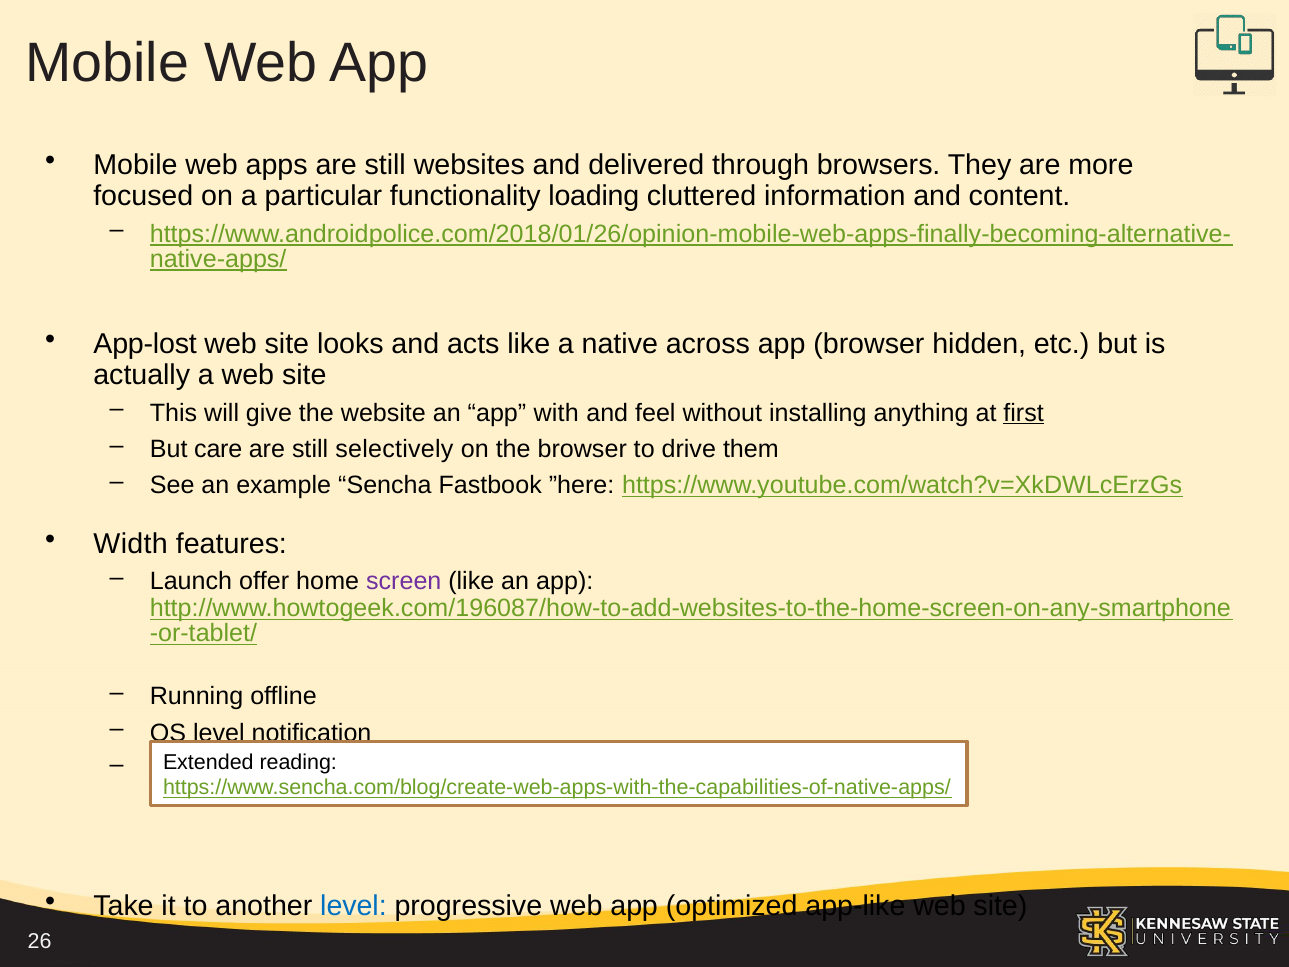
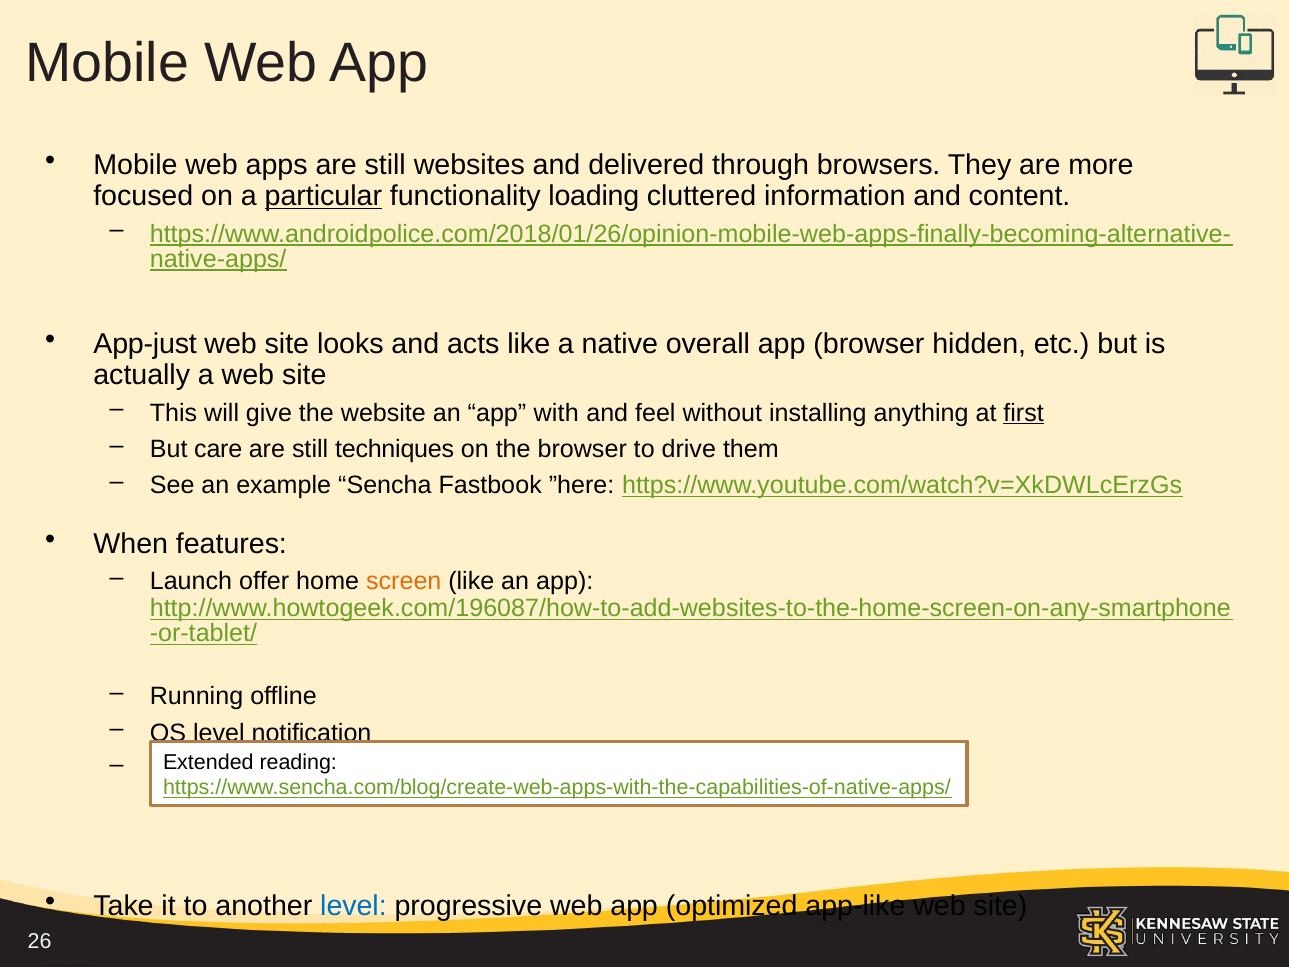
particular underline: none -> present (323, 196)
App-lost: App-lost -> App-just (145, 344)
across: across -> overall (708, 344)
selectively: selectively -> techniques (395, 449)
Width: Width -> When (131, 544)
screen colour: purple -> orange (404, 581)
